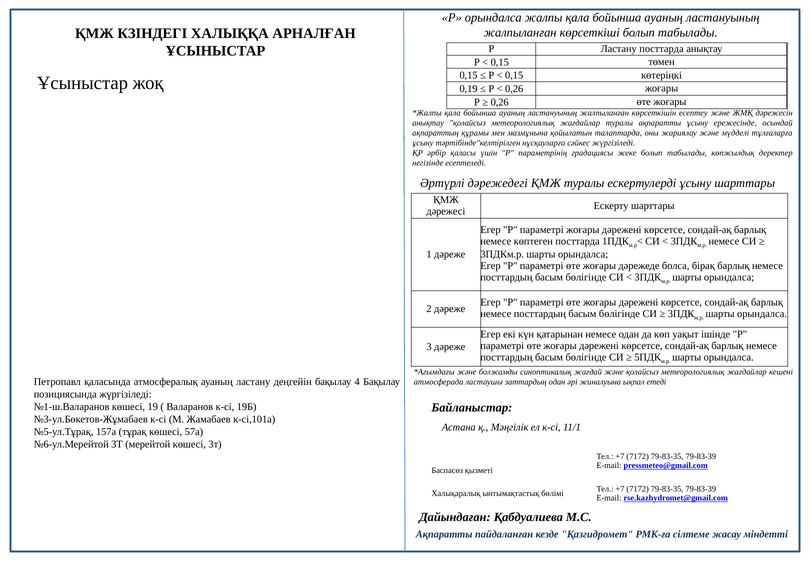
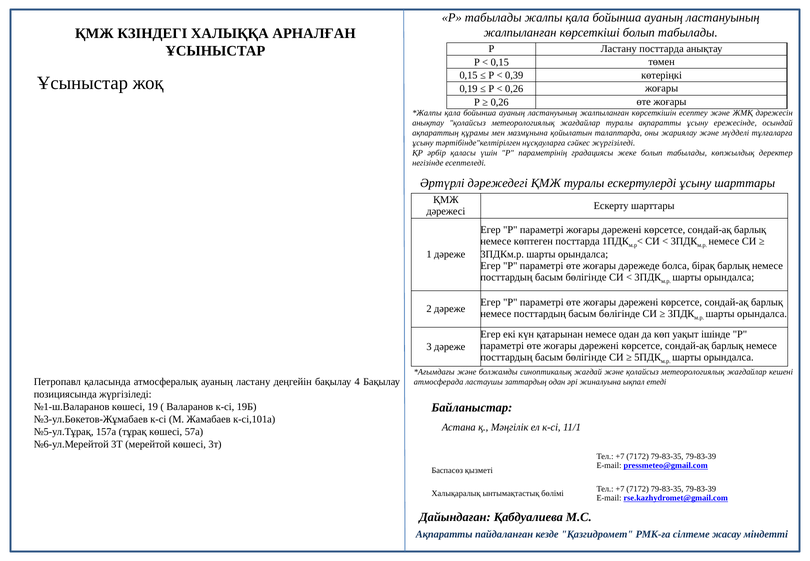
Р орындалса: орындалса -> табылады (493, 17)
0,15: 0,15 -> 0,39 (514, 76)
